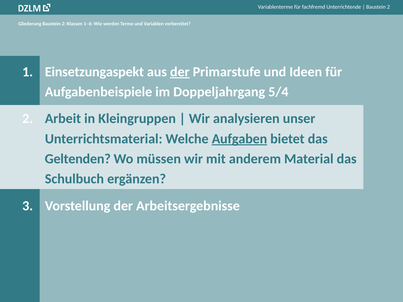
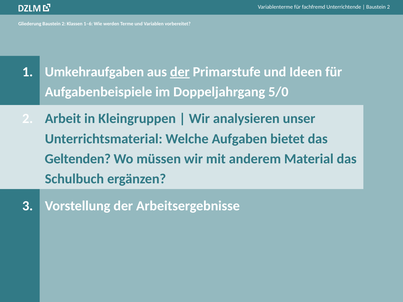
Einsetzungaspekt: Einsetzungaspekt -> Umkehraufgaben (94, 72)
5/4: 5/4 -> 5/0 (278, 92)
Aufgaben underline: present -> none (239, 139)
